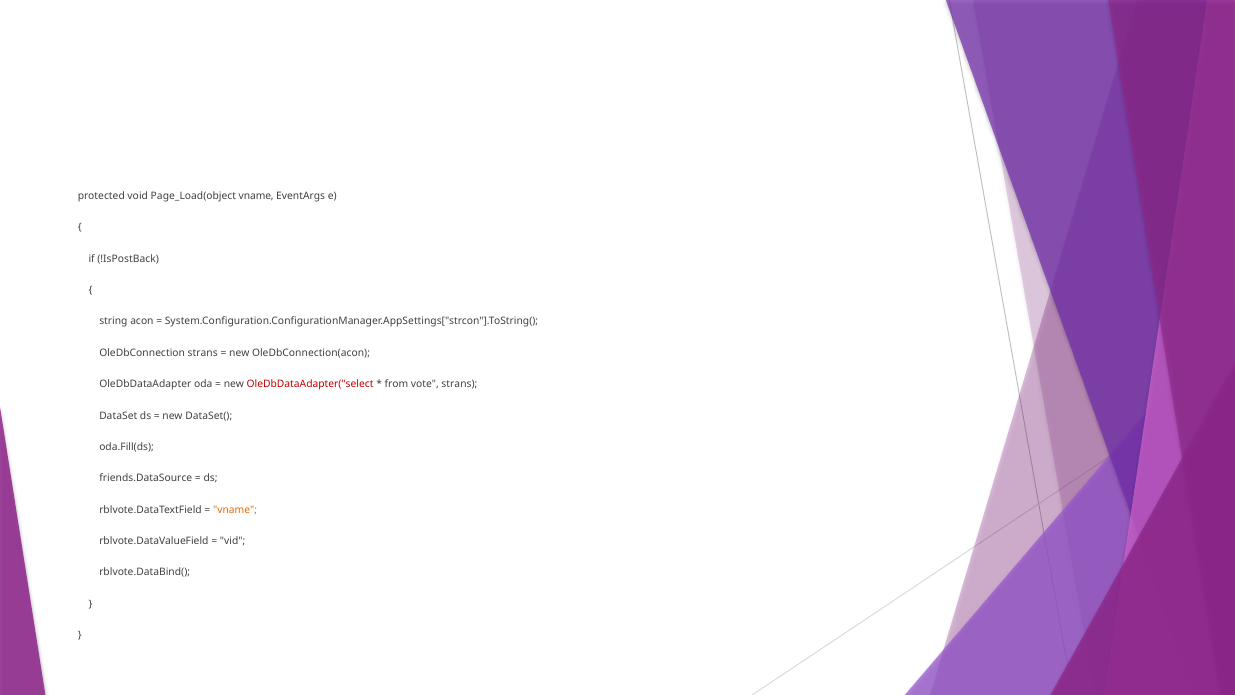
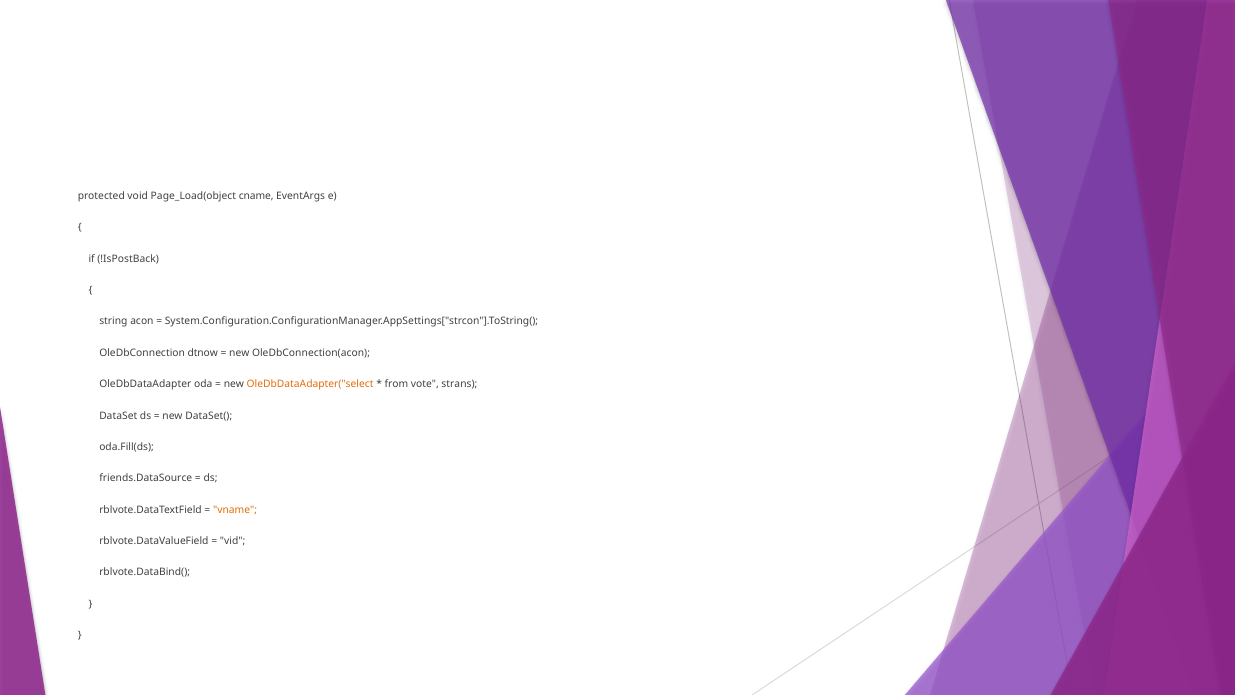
Page_Load(object vname: vname -> cname (256, 196)
OleDbConnection strans: strans -> dtnow (203, 353)
OleDbDataAdapter("select colour: red -> orange (310, 384)
